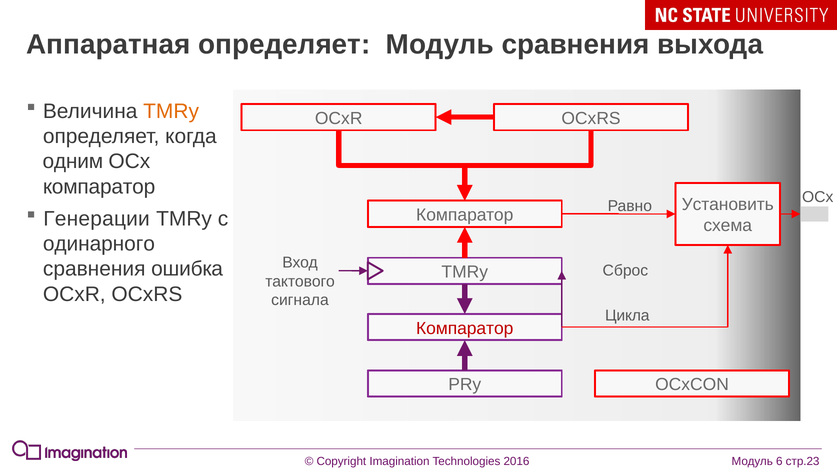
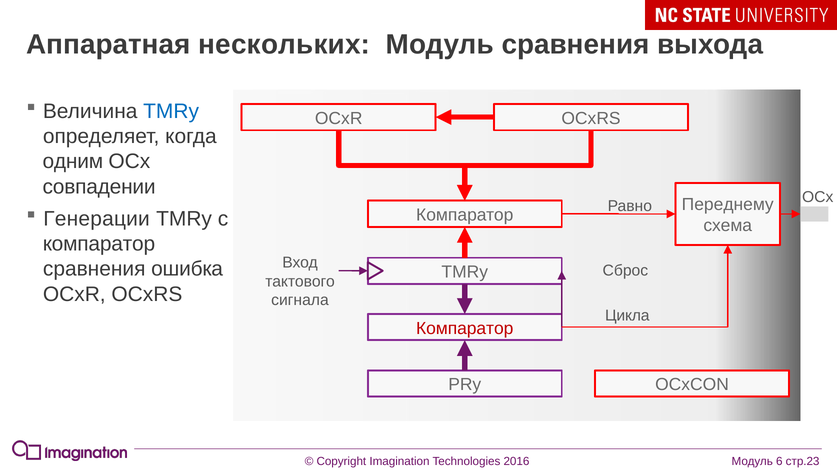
Аппаратная определяет: определяет -> нескольких (284, 45)
TMRy colour: orange -> blue (171, 111)
компаратор: компаратор -> совпадении (99, 187)
Установить: Установить -> Переднему (728, 205)
одинарного: одинарного -> компаратор (99, 244)
